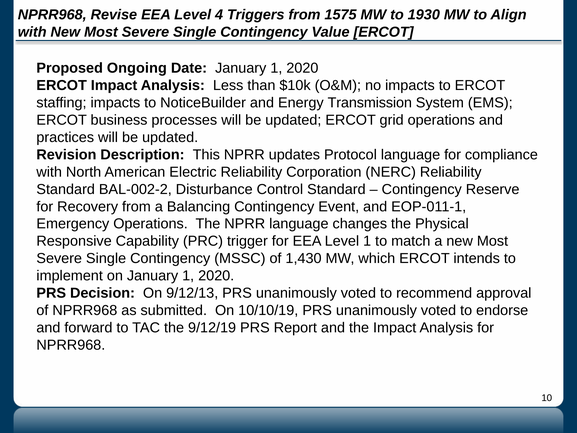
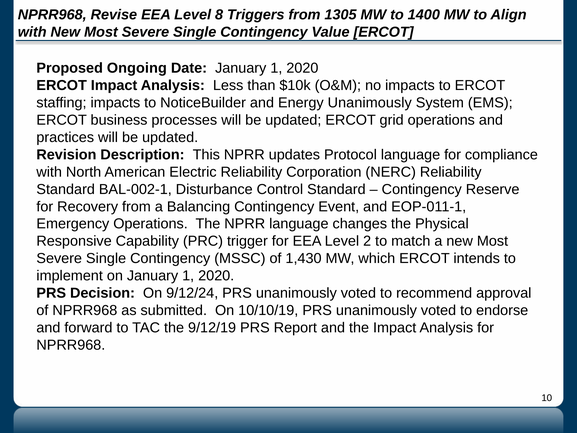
4: 4 -> 8 (219, 15)
1575: 1575 -> 1305 (341, 15)
1930: 1930 -> 1400 (424, 15)
Energy Transmission: Transmission -> Unanimously (370, 103)
BAL-002-2: BAL-002-2 -> BAL-002-1 (135, 189)
Level 1: 1 -> 2 (367, 241)
9/12/13: 9/12/13 -> 9/12/24 (192, 293)
